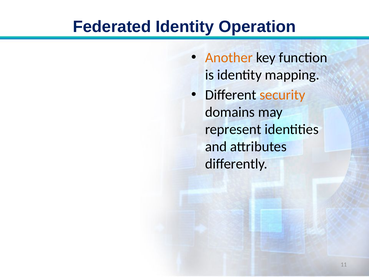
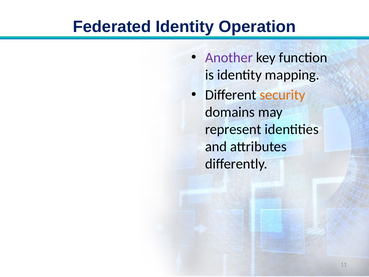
Another colour: orange -> purple (229, 58)
